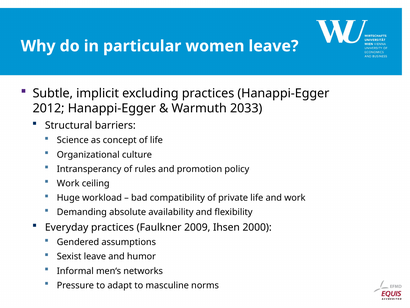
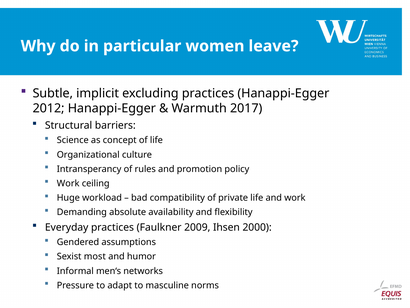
2033: 2033 -> 2017 (246, 108)
Sexist leave: leave -> most (95, 256)
